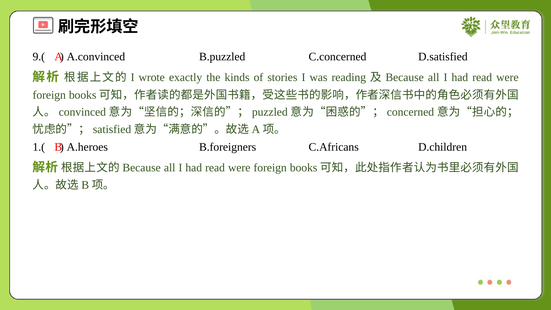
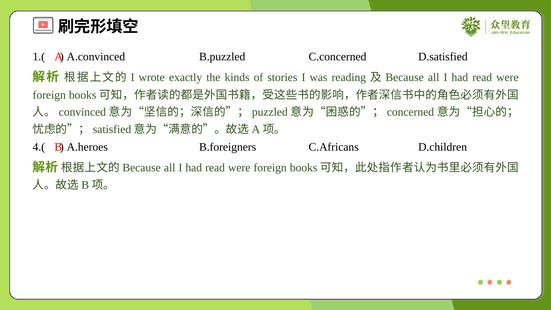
9.(: 9.( -> 1.( (39, 57)
1.(: 1.( -> 4.( (39, 147)
